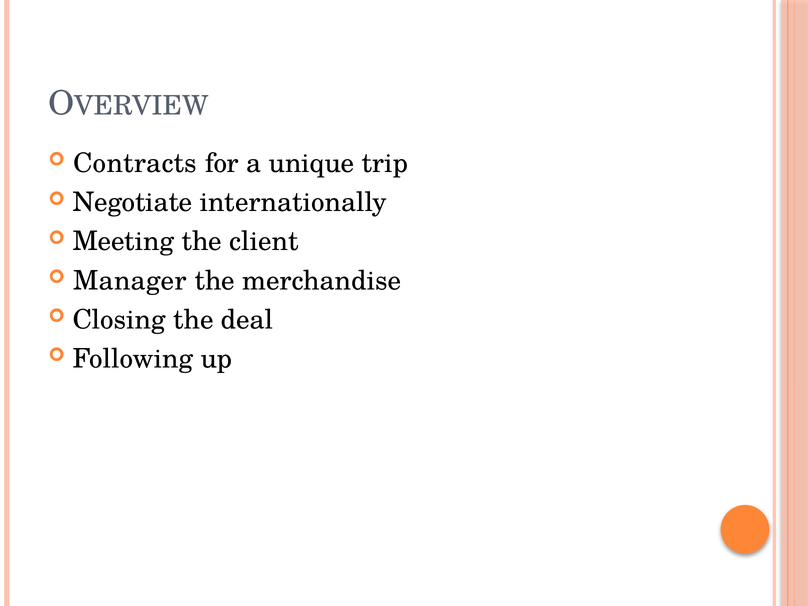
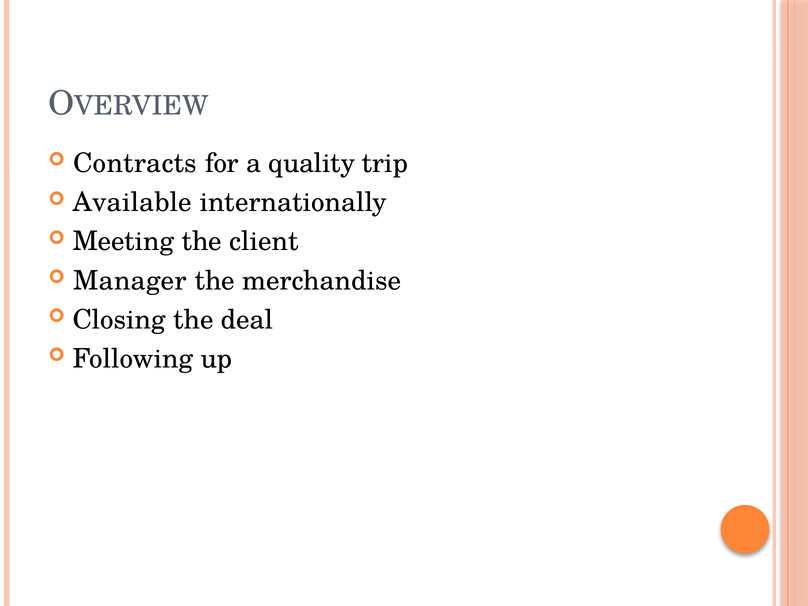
unique: unique -> quality (312, 163)
Negotiate: Negotiate -> Available (132, 202)
